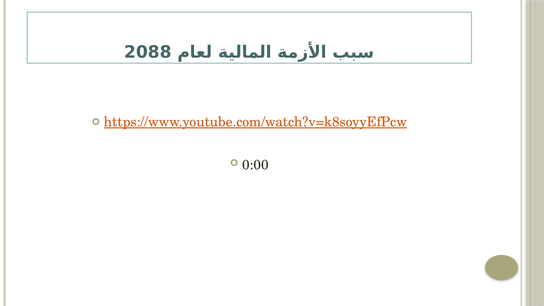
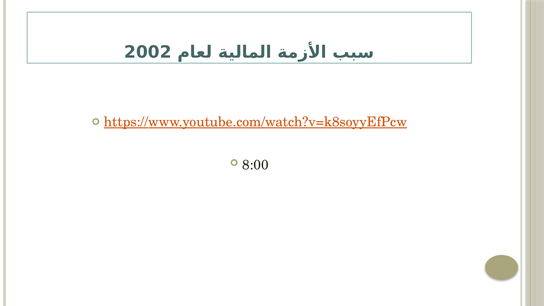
2088: 2088 -> 2002 (148, 52)
0:00: 0:00 -> 8:00 (255, 165)
